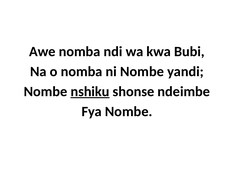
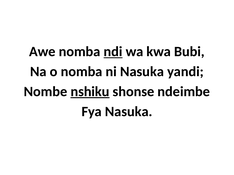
ndi underline: none -> present (113, 52)
ni Nombe: Nombe -> Nasuka (142, 72)
Fya Nombe: Nombe -> Nasuka (129, 112)
